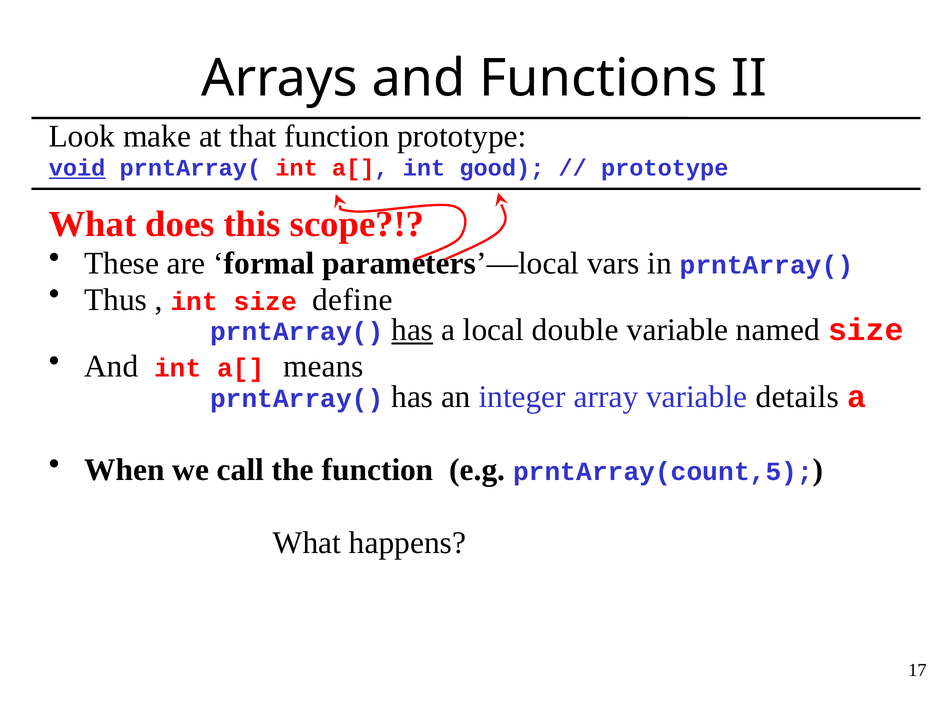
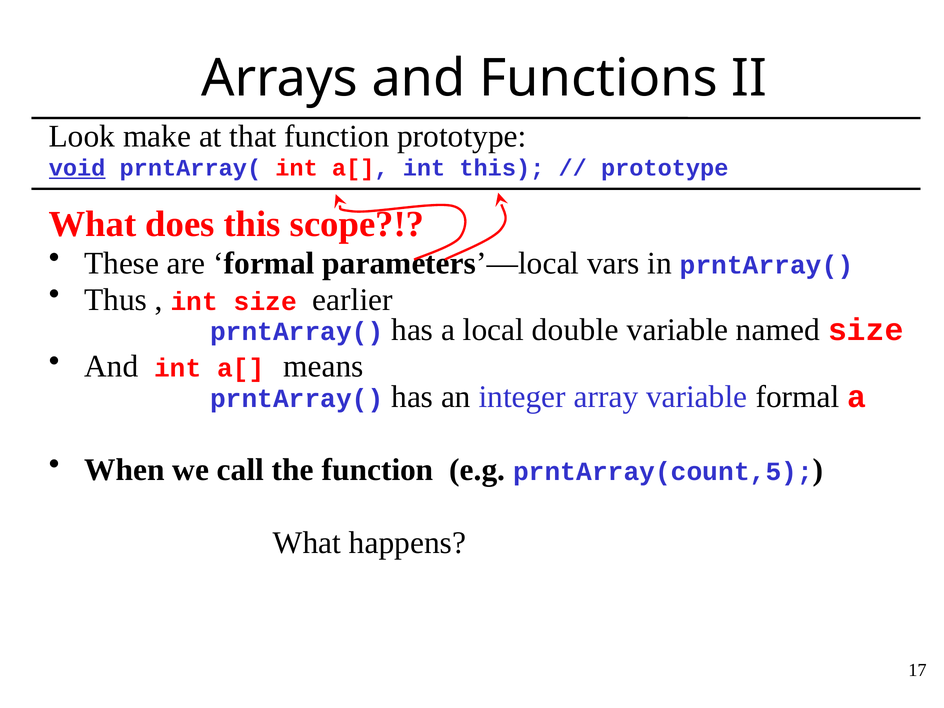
int good: good -> this (502, 168)
define: define -> earlier (353, 300)
has underline: present -> none (412, 330)
variable details: details -> formal (797, 397)
